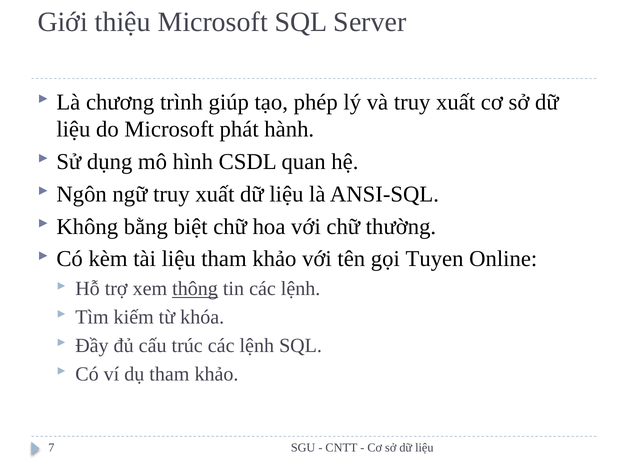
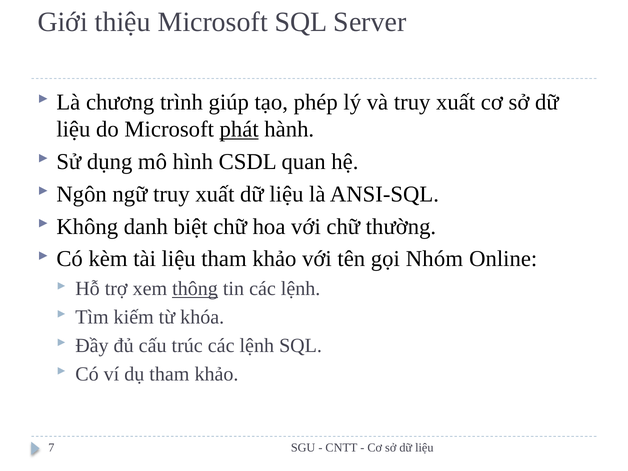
phát underline: none -> present (239, 129)
bằng: bằng -> danh (146, 227)
Tuyen: Tuyen -> Nhóm (434, 259)
